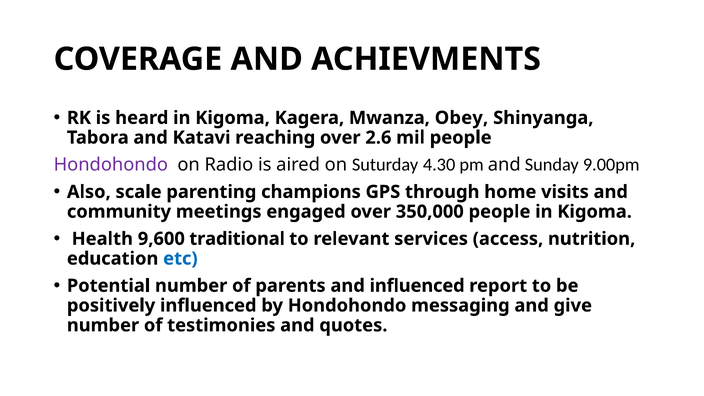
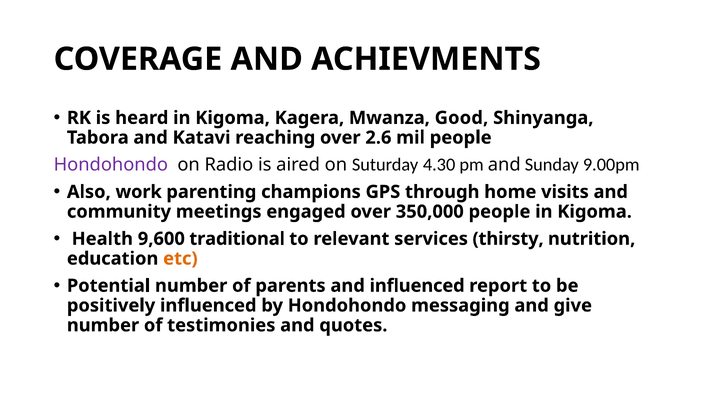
Obey: Obey -> Good (461, 118)
scale: scale -> work (139, 192)
access: access -> thirsty (508, 239)
etc colour: blue -> orange (180, 259)
